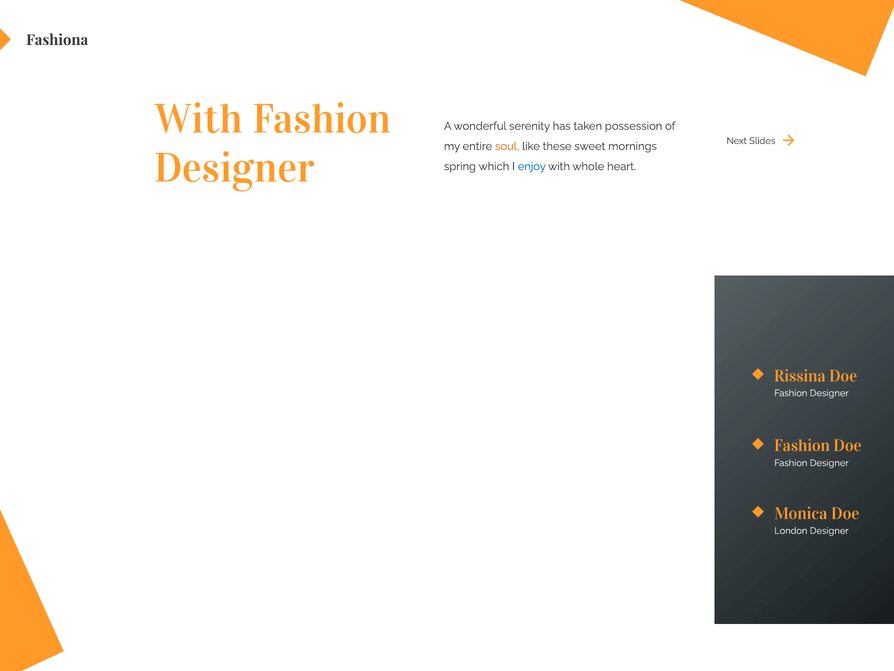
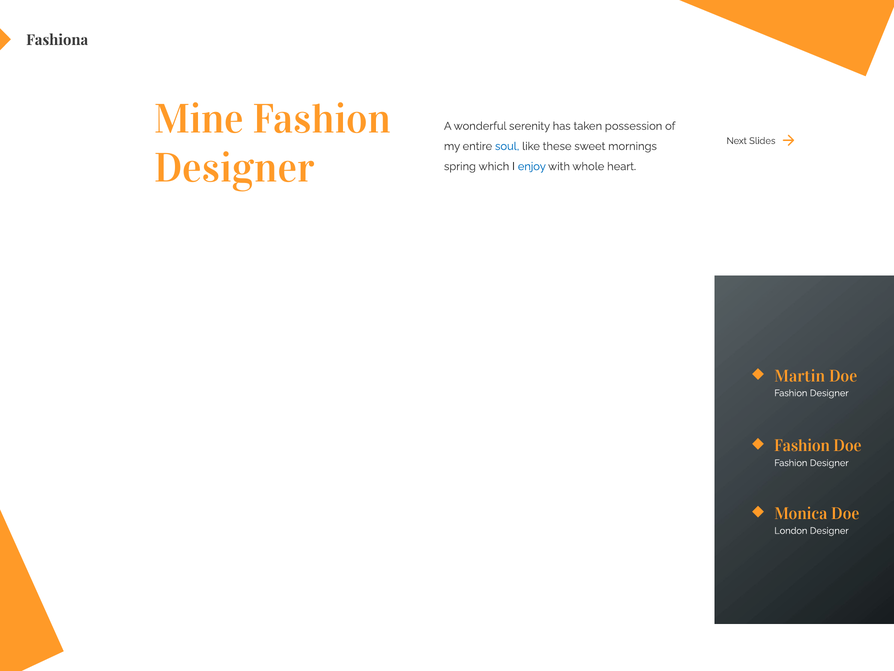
With: With -> Mine (199, 119)
soul colour: orange -> blue (507, 146)
Rissina: Rissina -> Martin (800, 376)
